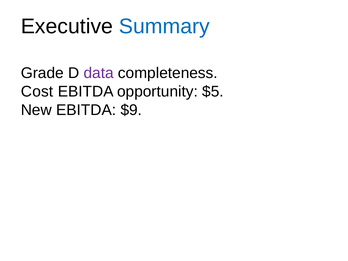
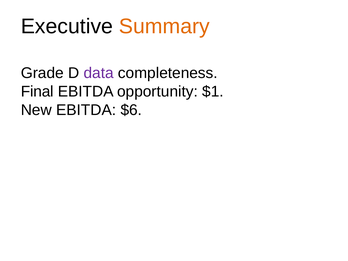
Summary colour: blue -> orange (164, 26)
Cost: Cost -> Final (37, 92)
$5: $5 -> $1 (213, 92)
$9: $9 -> $6 (131, 110)
